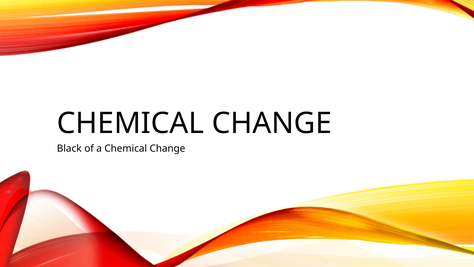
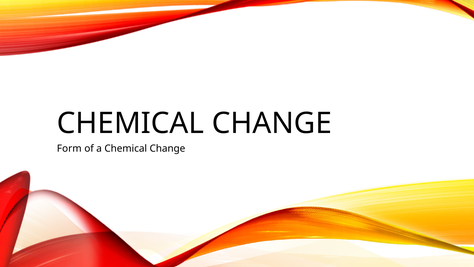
Black: Black -> Form (69, 148)
